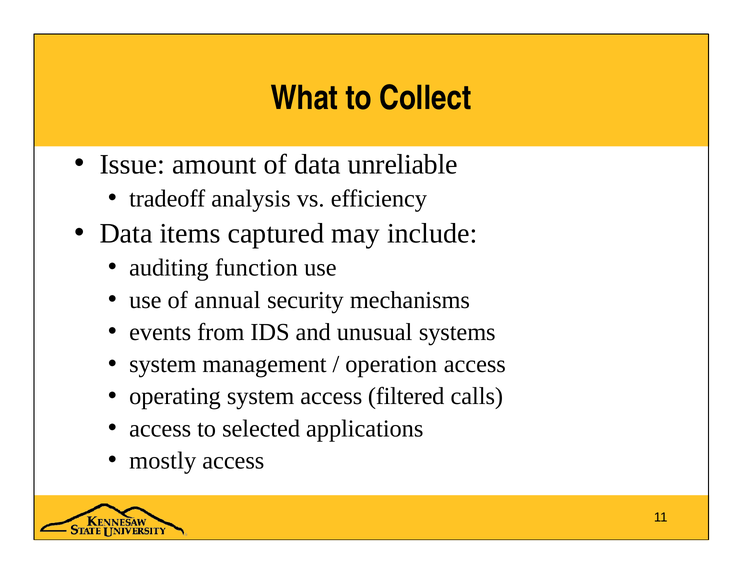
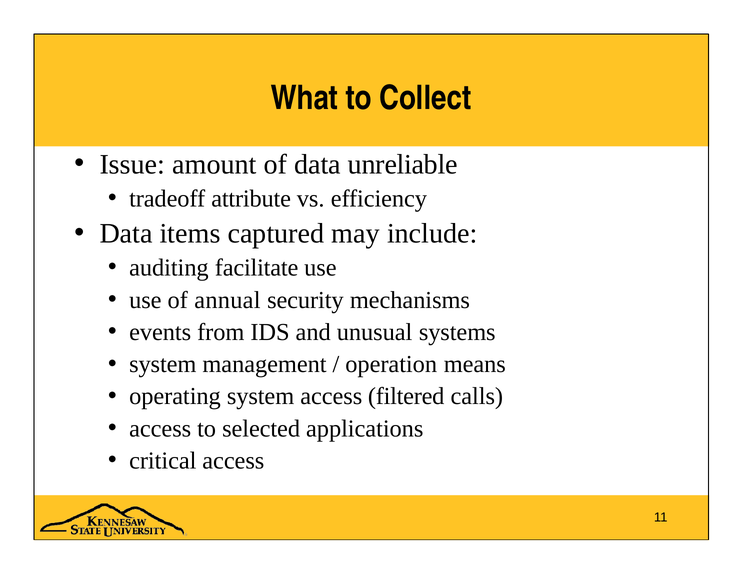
analysis: analysis -> attribute (251, 199)
function: function -> facilitate (257, 268)
operation access: access -> means (475, 364)
mostly: mostly -> critical (163, 461)
